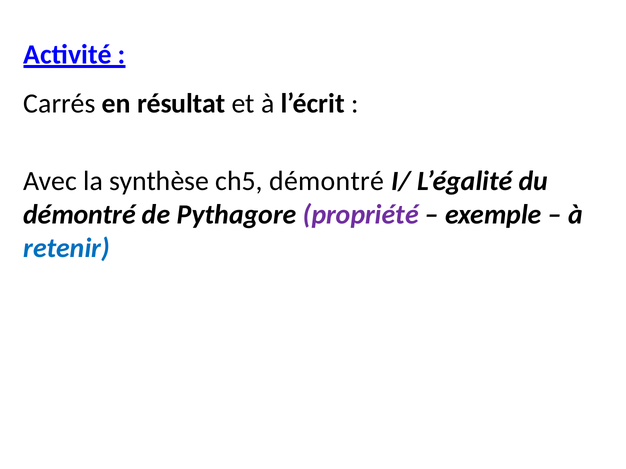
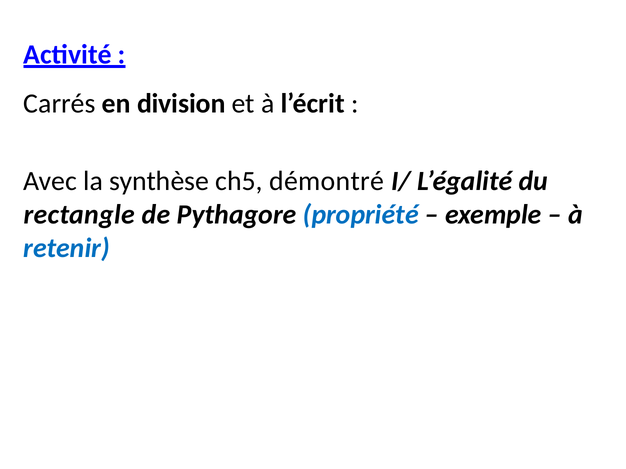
résultat: résultat -> division (181, 104)
démontré: démontré -> rectangle (79, 215)
propriété colour: purple -> blue (361, 215)
